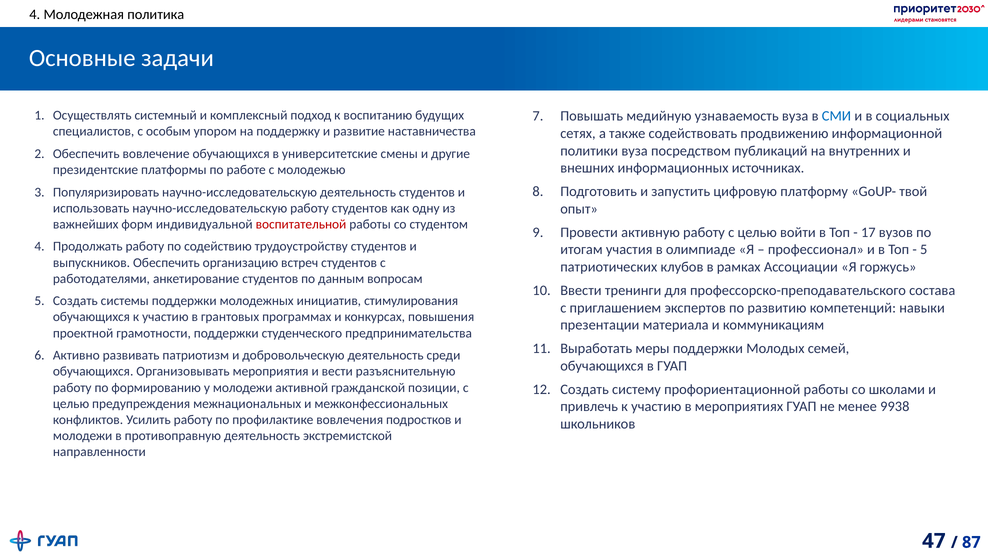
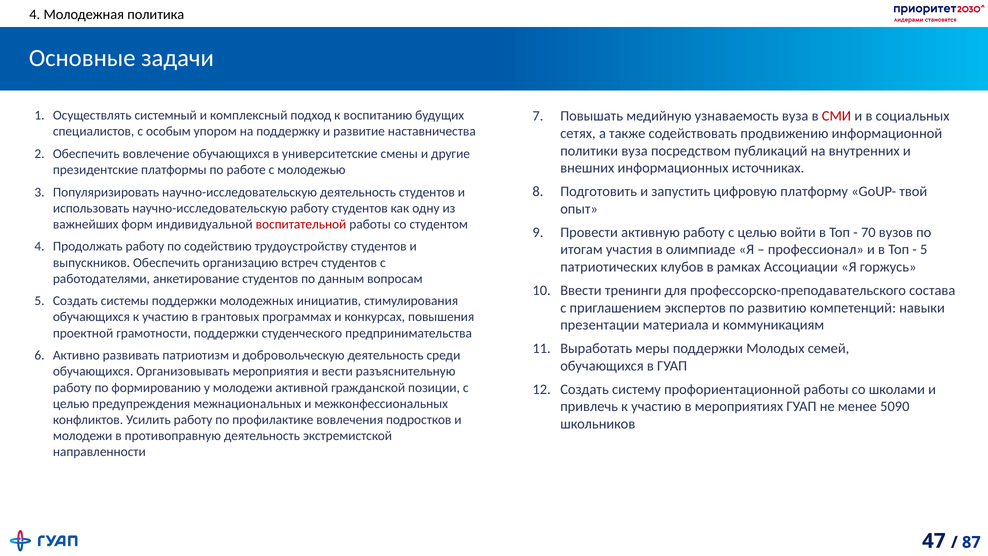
СМИ colour: blue -> red (836, 116)
17: 17 -> 70 (868, 232)
9938: 9938 -> 5090 (895, 406)
